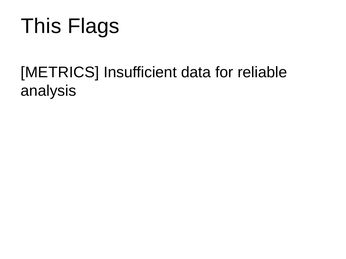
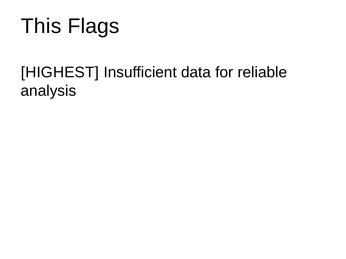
METRICS: METRICS -> HIGHEST (60, 73)
